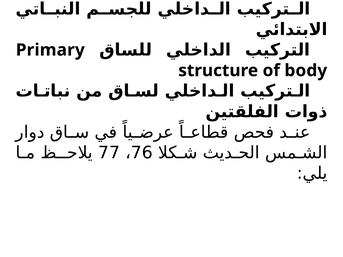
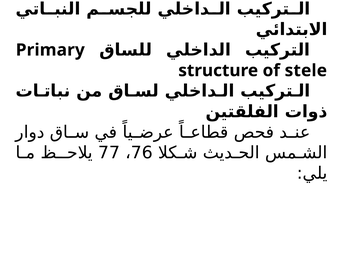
body: body -> stele (306, 71)
